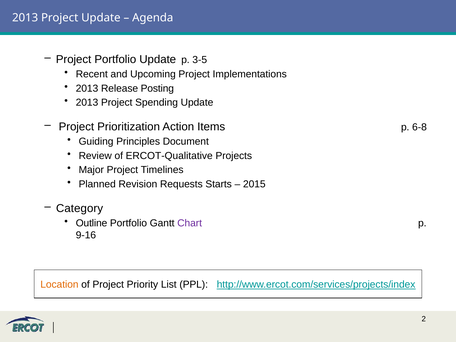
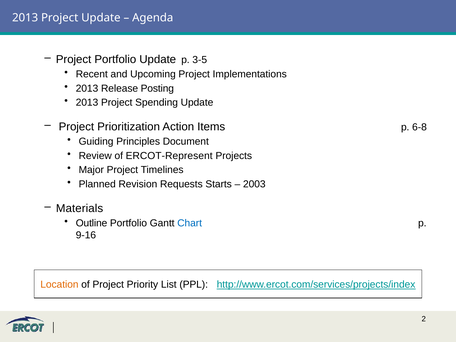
ERCOT-Qualitative: ERCOT-Qualitative -> ERCOT-Represent (169, 156)
2015: 2015 -> 2003 (254, 184)
Category: Category -> Materials (80, 208)
Chart colour: purple -> blue (190, 223)
